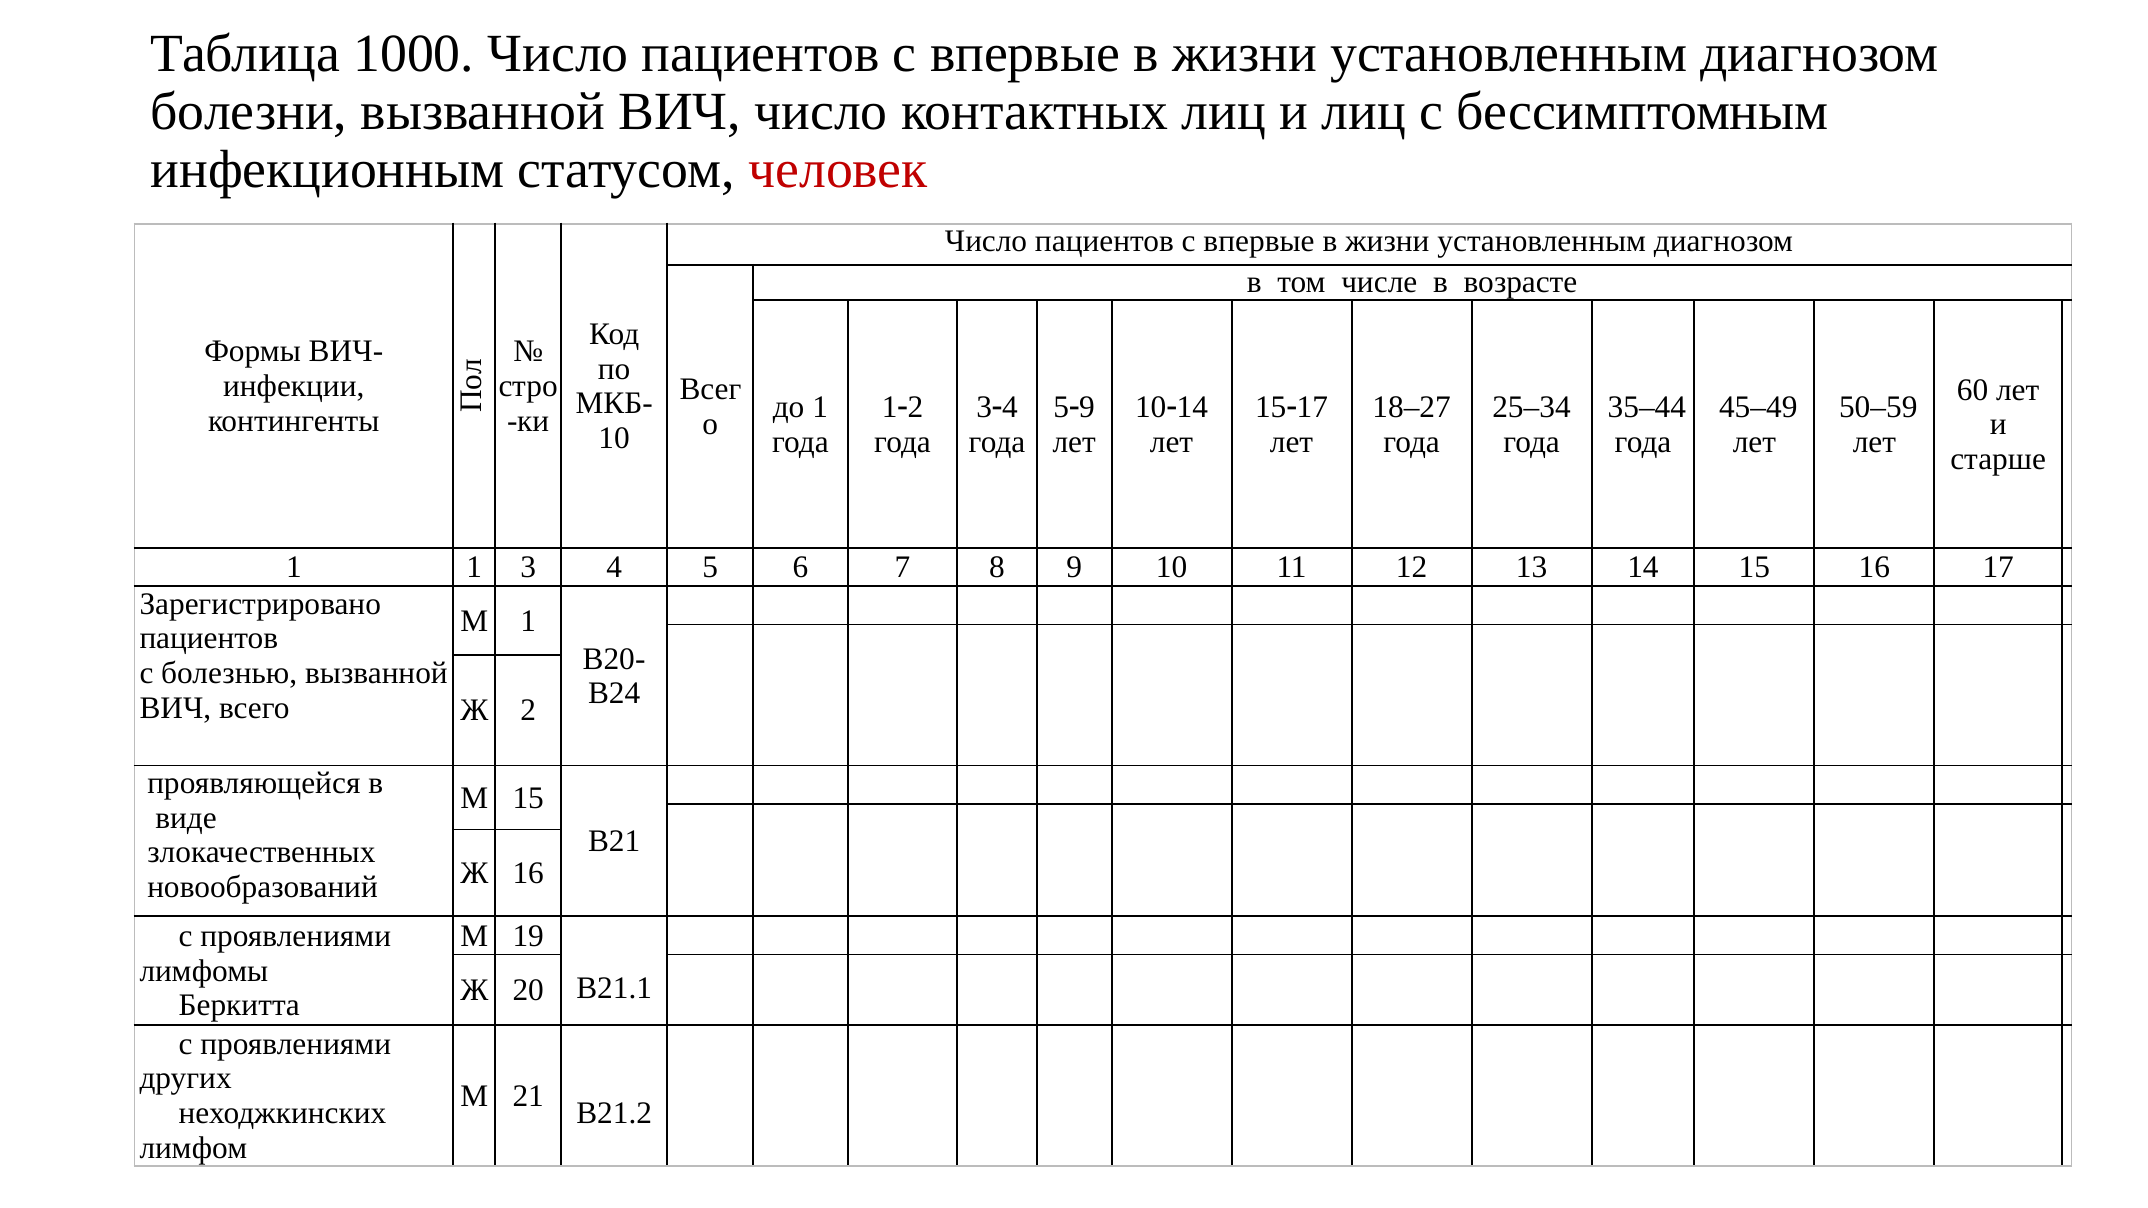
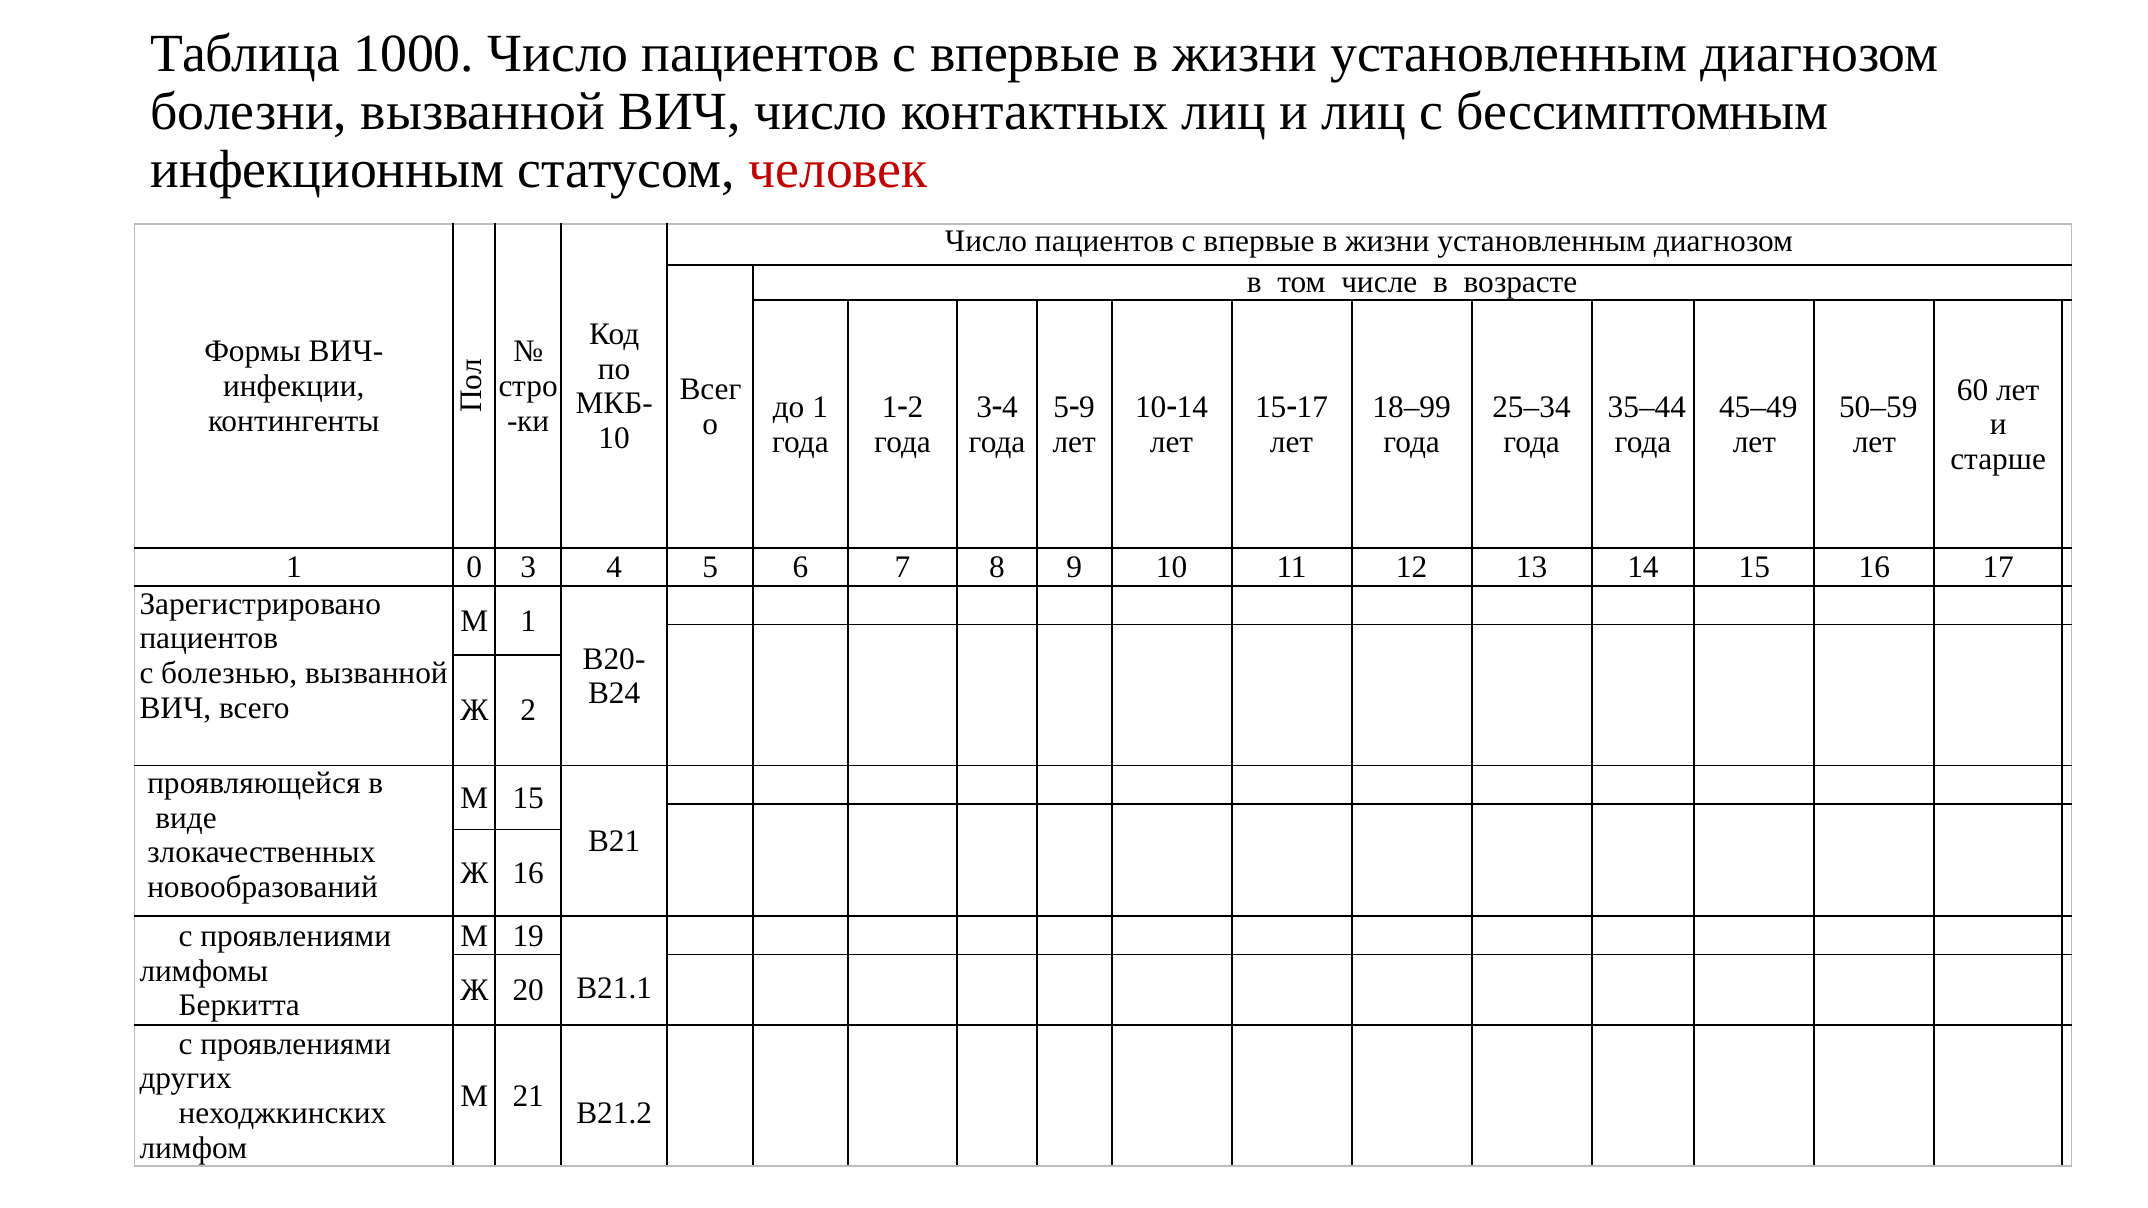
18–27: 18–27 -> 18–99 (1412, 407)
1 1: 1 -> 0 (474, 568)
